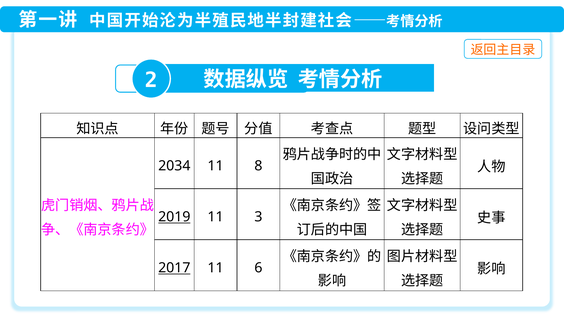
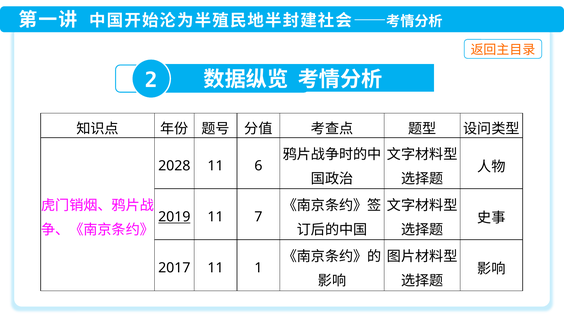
2034: 2034 -> 2028 (174, 166)
8: 8 -> 6 (258, 166)
3: 3 -> 7 (258, 217)
2017 underline: present -> none (174, 268)
6: 6 -> 1 (258, 268)
